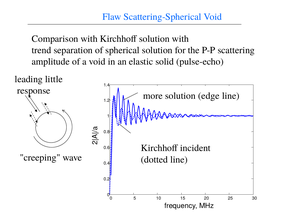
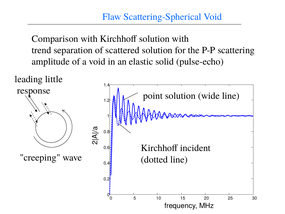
spherical: spherical -> scattered (122, 50)
more: more -> point (153, 96)
edge: edge -> wide (209, 96)
